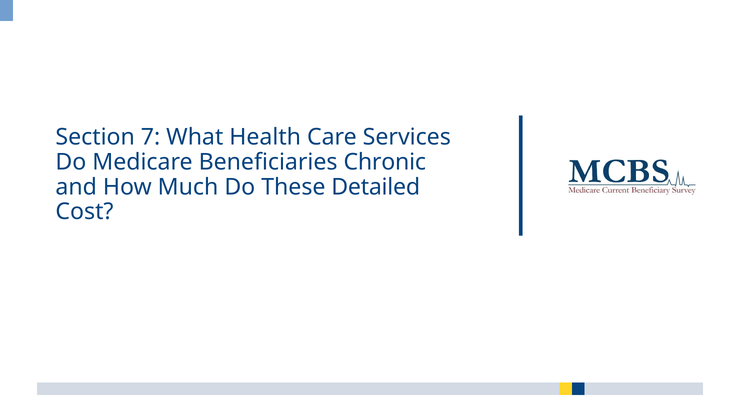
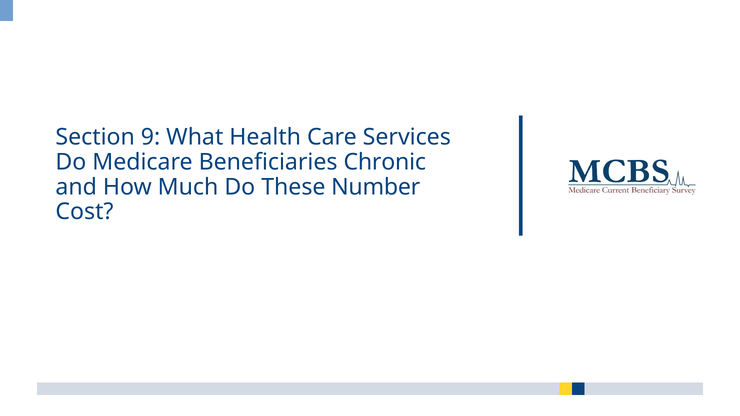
7: 7 -> 9 (151, 137)
Detailed: Detailed -> Number (376, 187)
